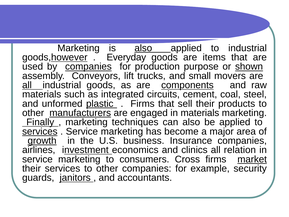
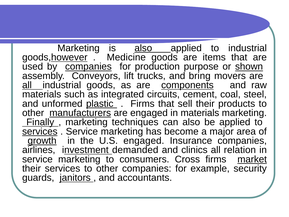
Everyday: Everyday -> Medicine (126, 57)
small: small -> bring (200, 76)
U.S business: business -> engaged (144, 141)
economics: economics -> demanded (135, 150)
